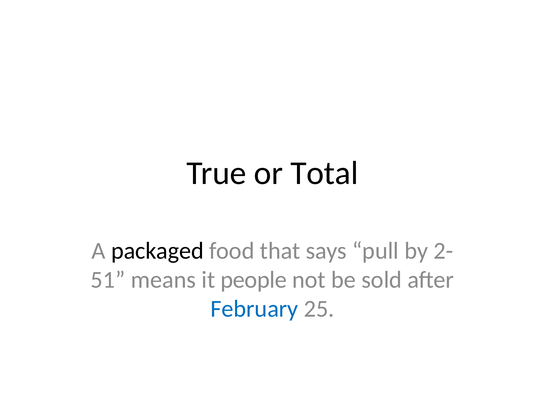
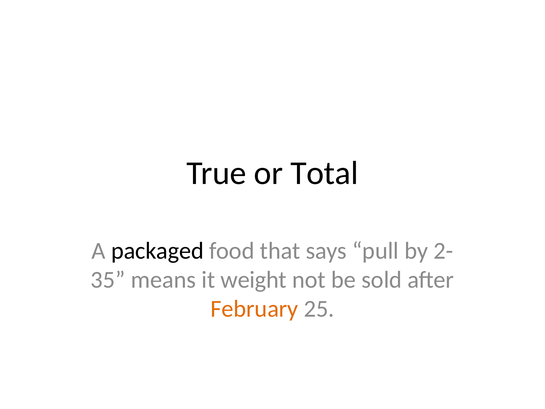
51: 51 -> 35 (108, 280)
people: people -> weight (254, 280)
February colour: blue -> orange (254, 309)
